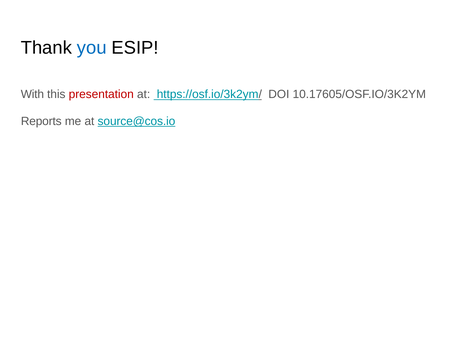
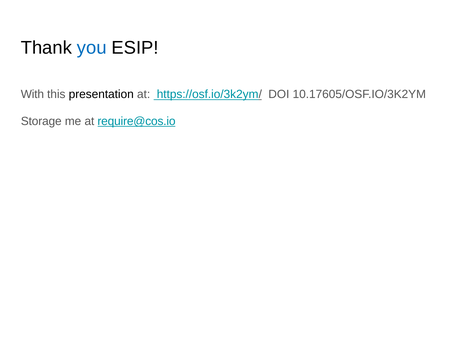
presentation colour: red -> black (101, 94)
Reports: Reports -> Storage (41, 121)
source@cos.io: source@cos.io -> require@cos.io (136, 121)
